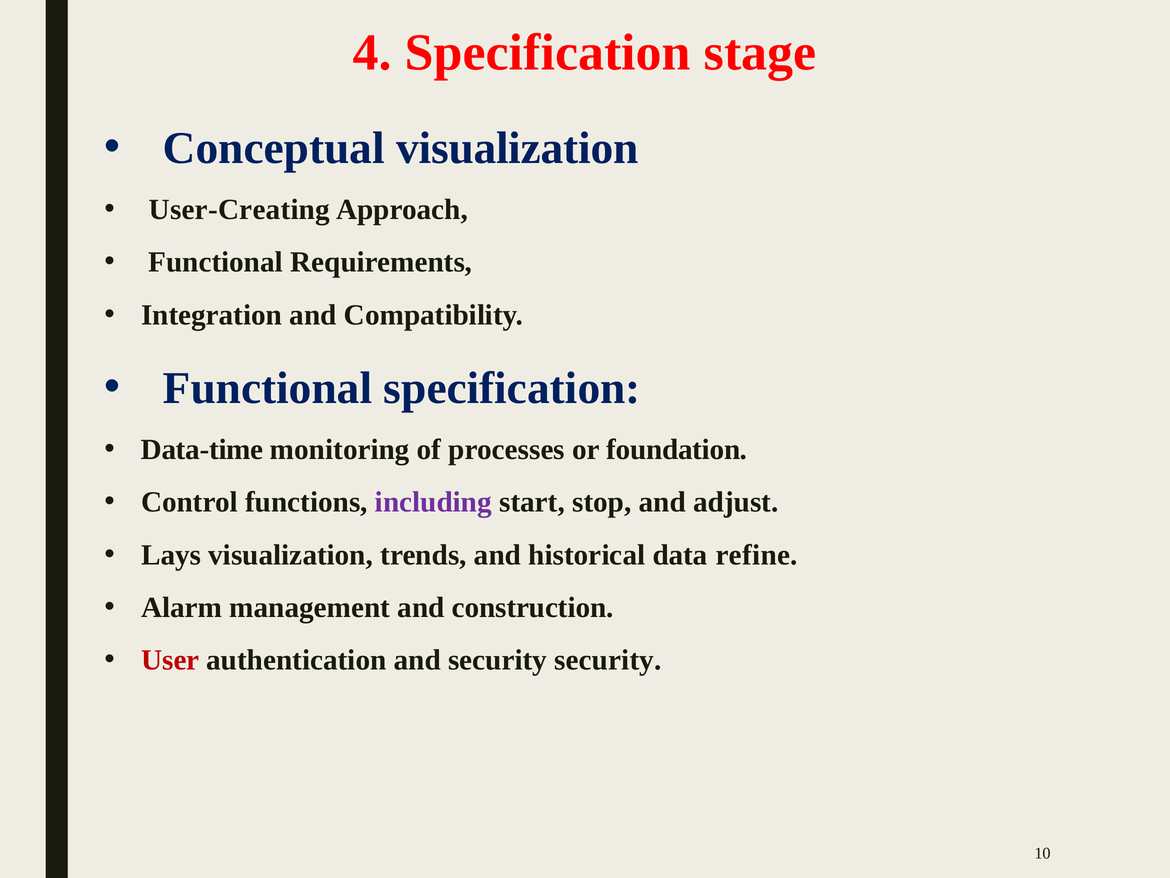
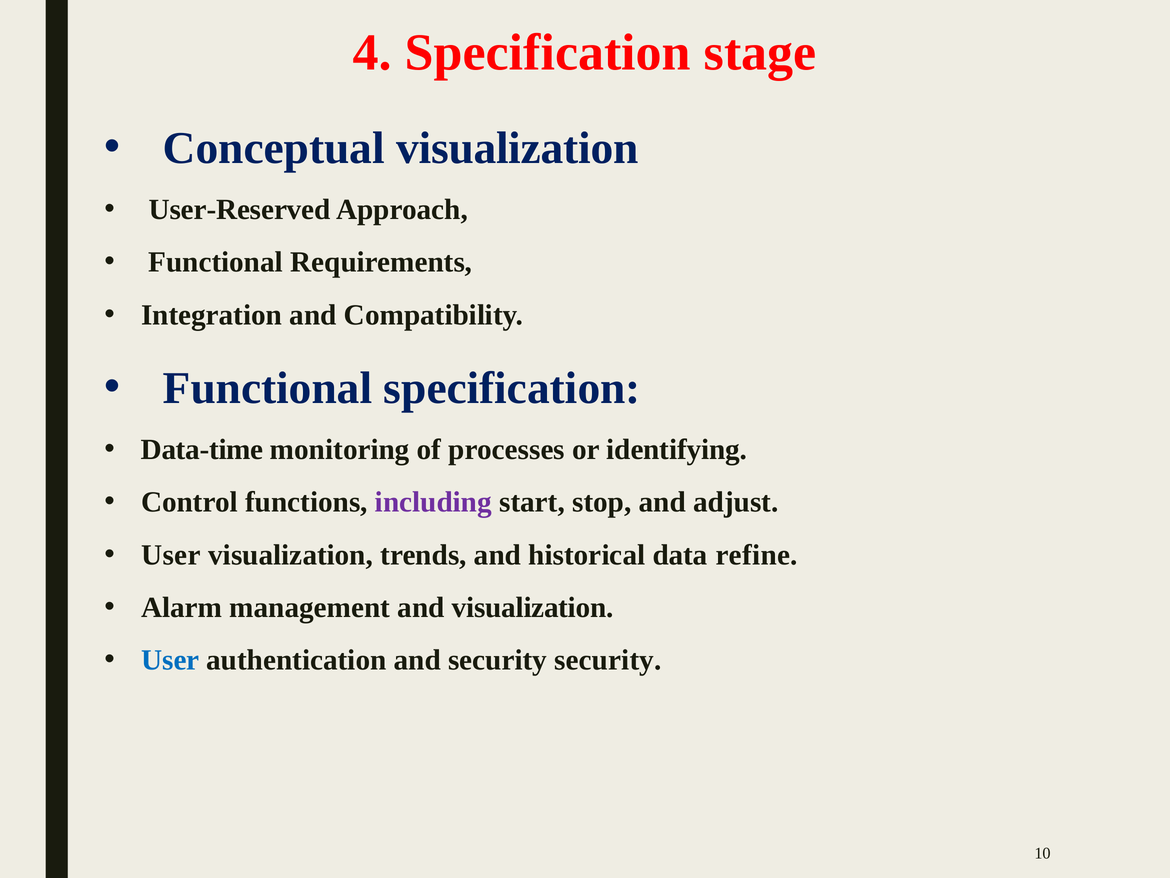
User-Creating: User-Creating -> User-Reserved (240, 209)
foundation: foundation -> identifying (677, 449)
Lays: Lays -> User (171, 555)
and construction: construction -> visualization (533, 607)
User colour: red -> blue (170, 660)
